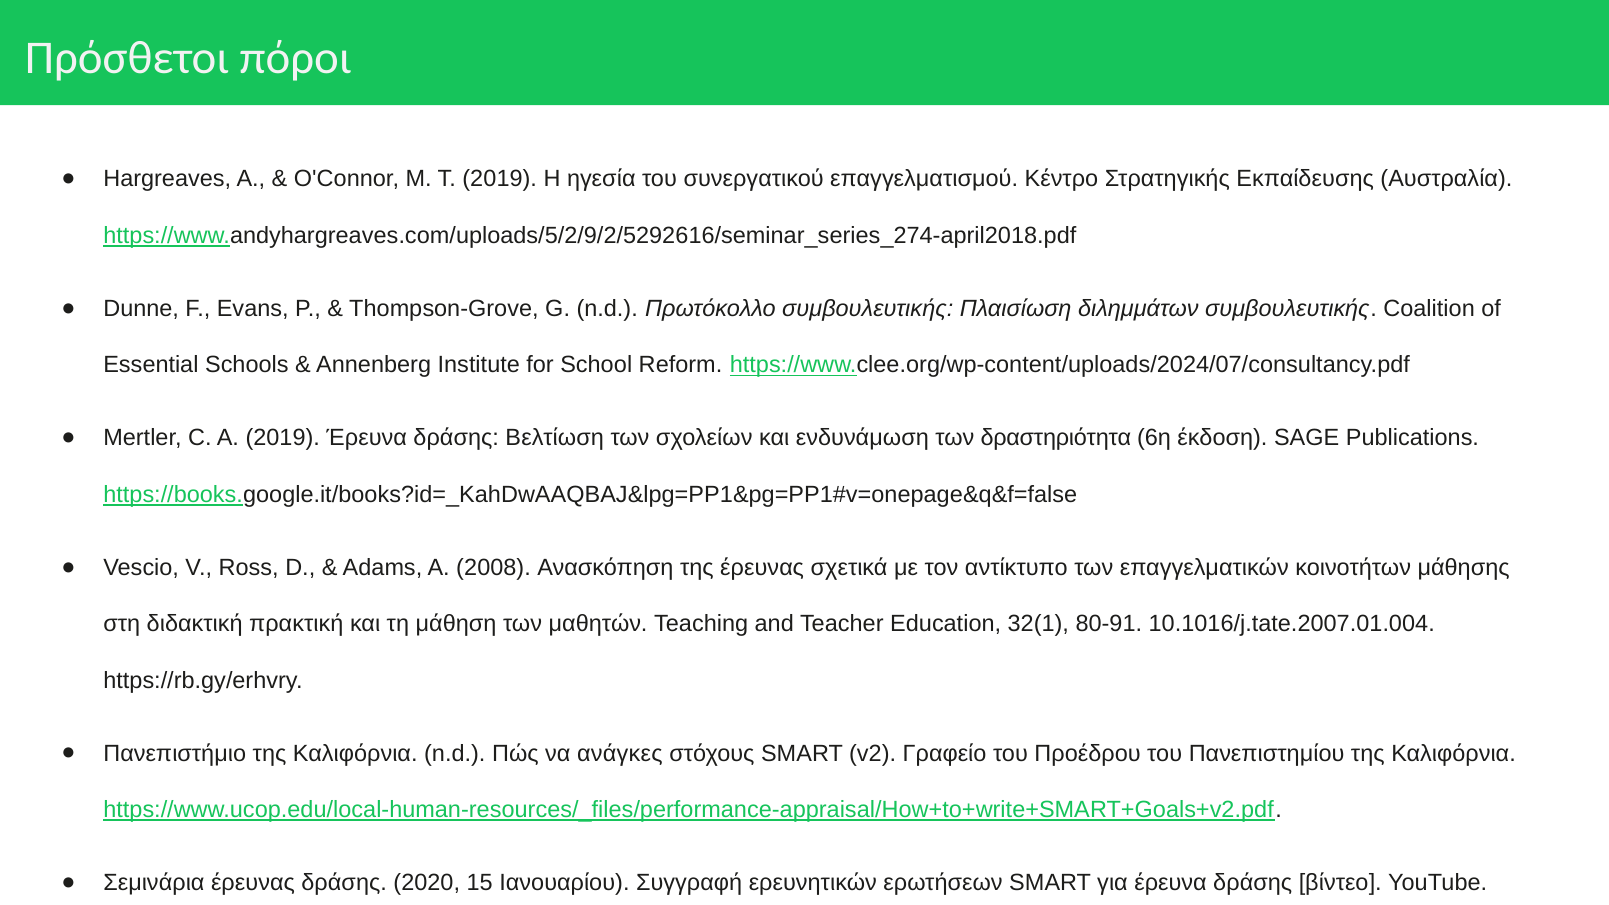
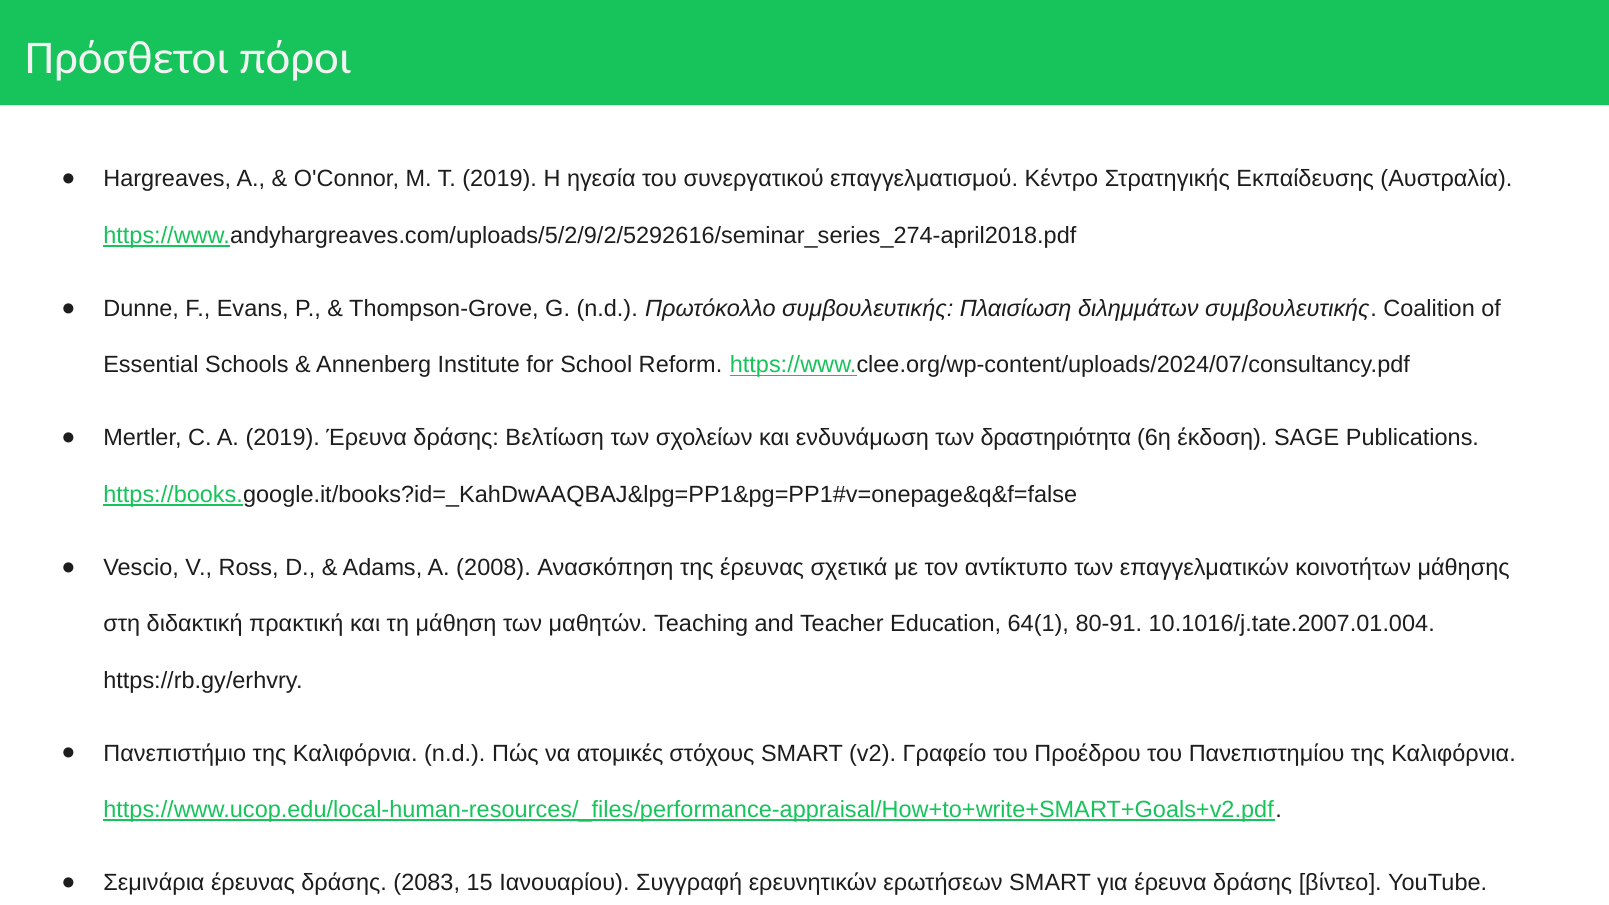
32(1: 32(1 -> 64(1 (1038, 624)
ανάγκες: ανάγκες -> ατομικές (620, 753)
2020: 2020 -> 2083 (427, 883)
